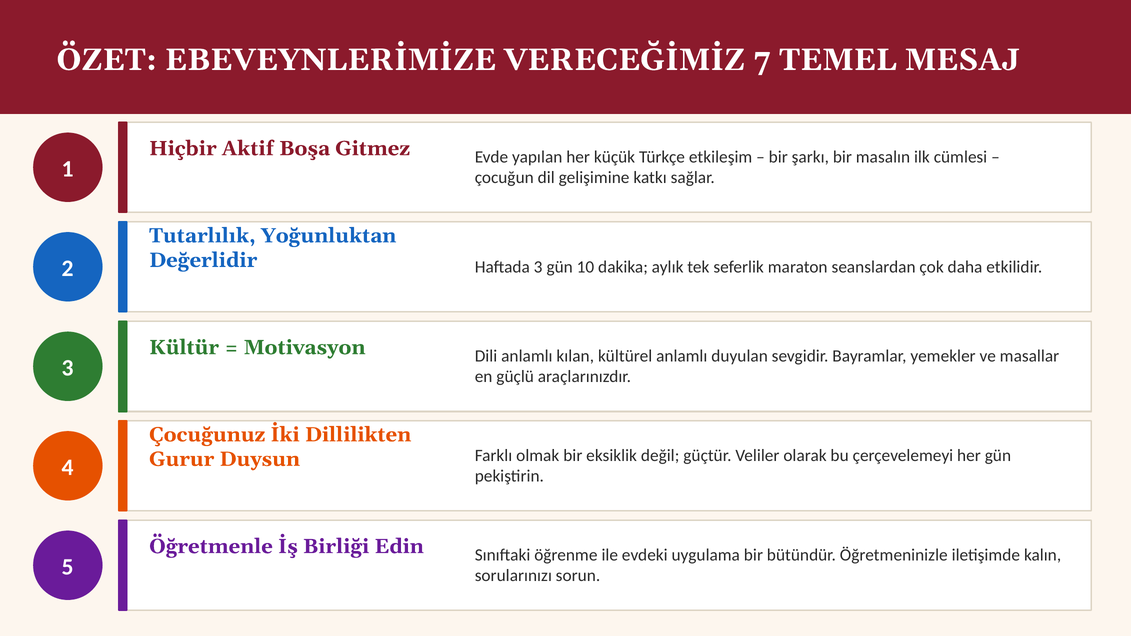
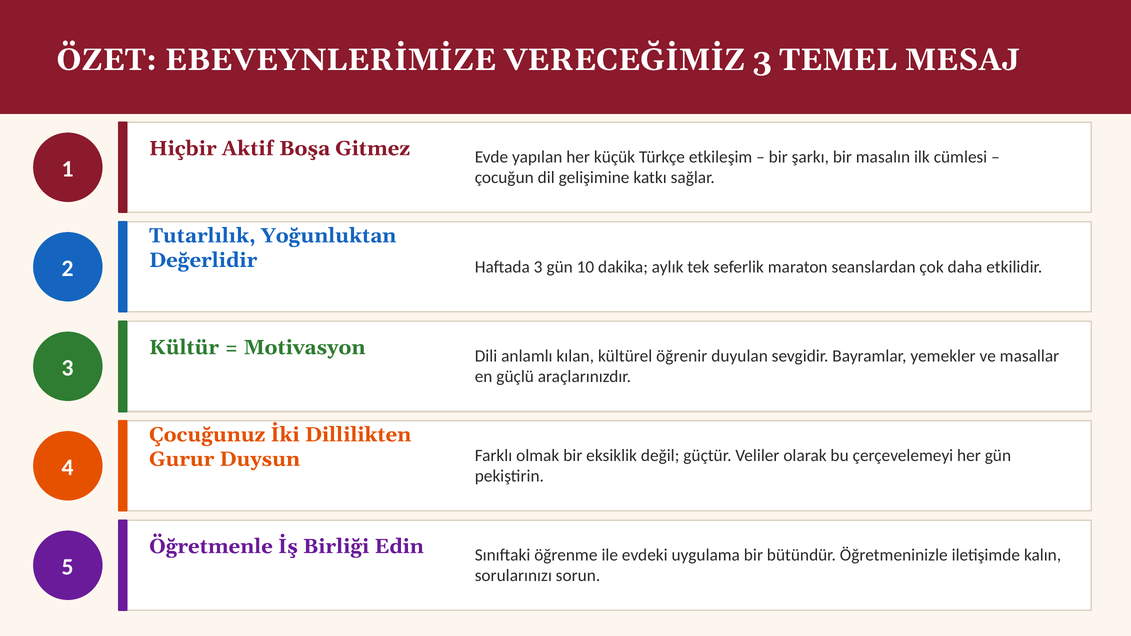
VERECEĞİMİZ 7: 7 -> 3 (762, 60)
kültürel anlamlı: anlamlı -> öğrenir (682, 356)
